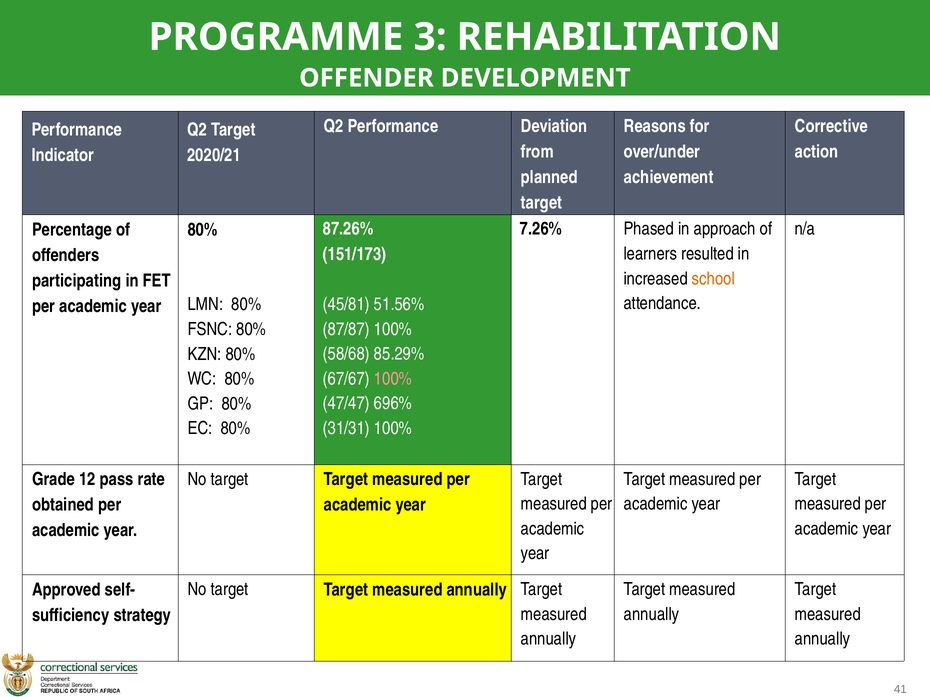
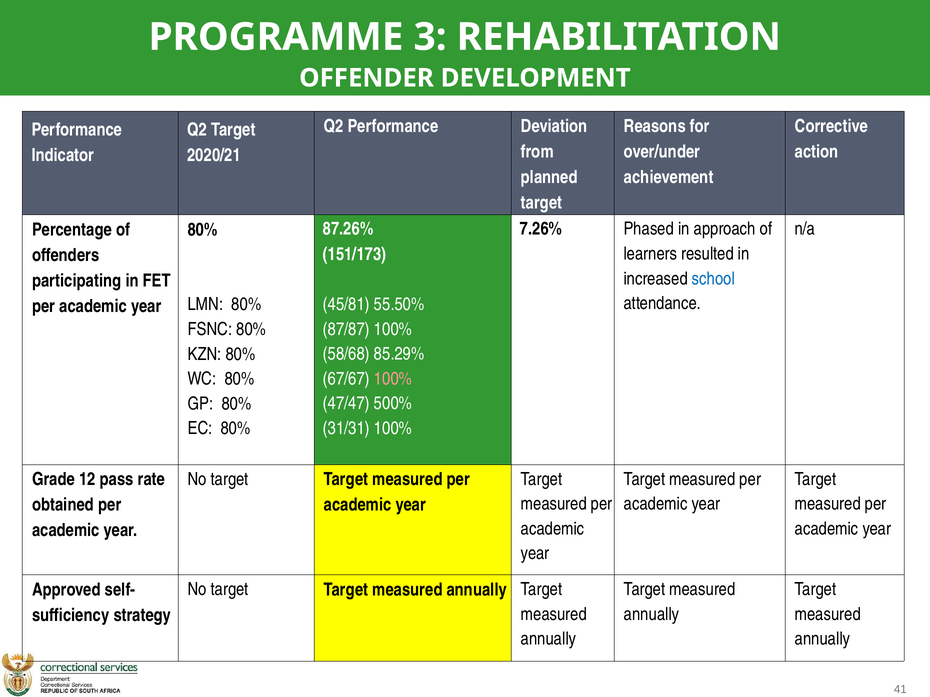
school colour: orange -> blue (713, 279)
51.56%: 51.56% -> 55.50% (399, 304)
696%: 696% -> 500% (393, 404)
